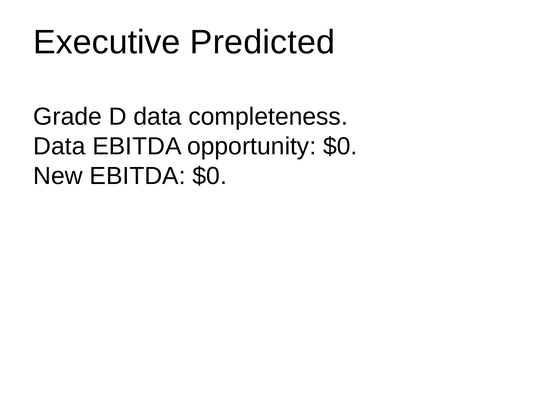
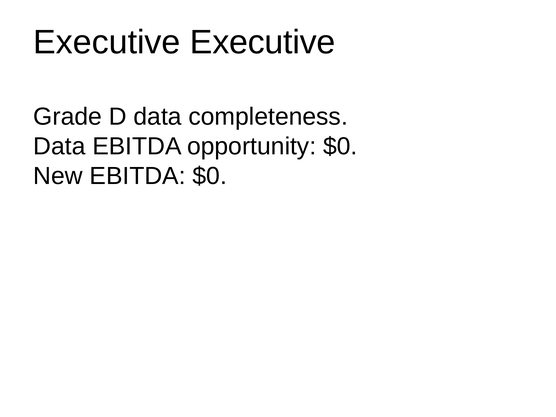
Executive Predicted: Predicted -> Executive (263, 42)
